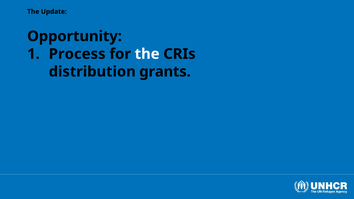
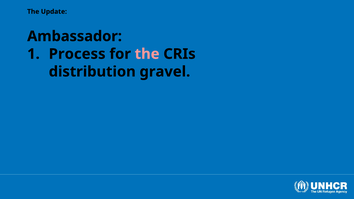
Opportunity: Opportunity -> Ambassador (75, 36)
the colour: white -> pink (147, 54)
grants: grants -> gravel (165, 72)
